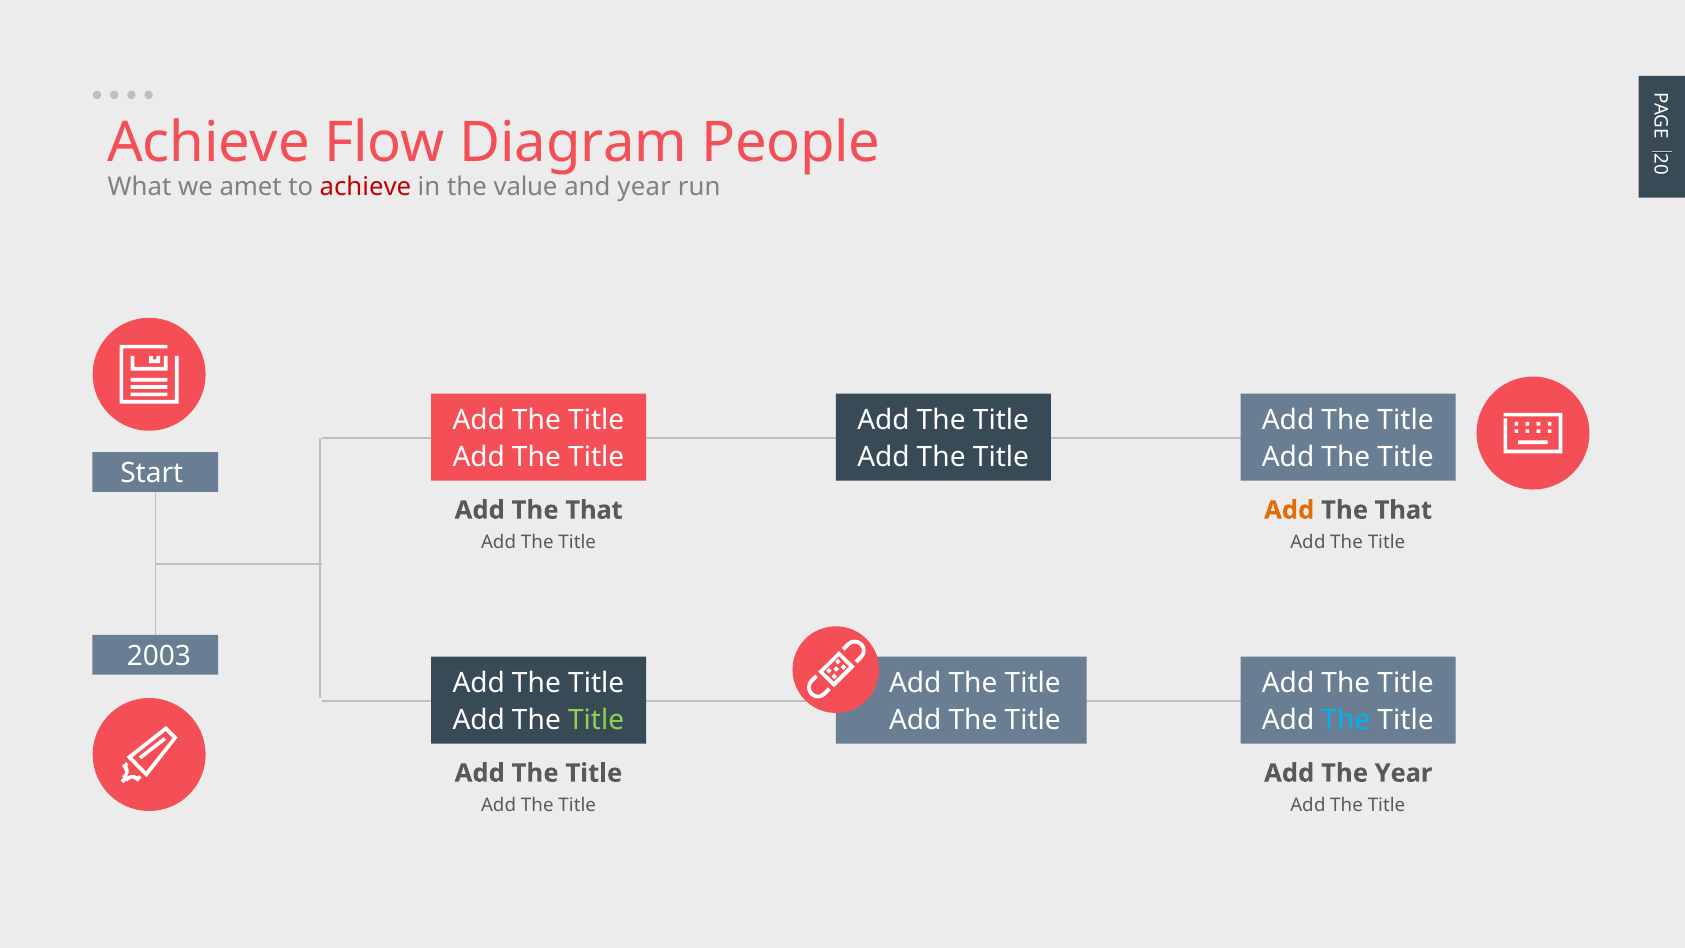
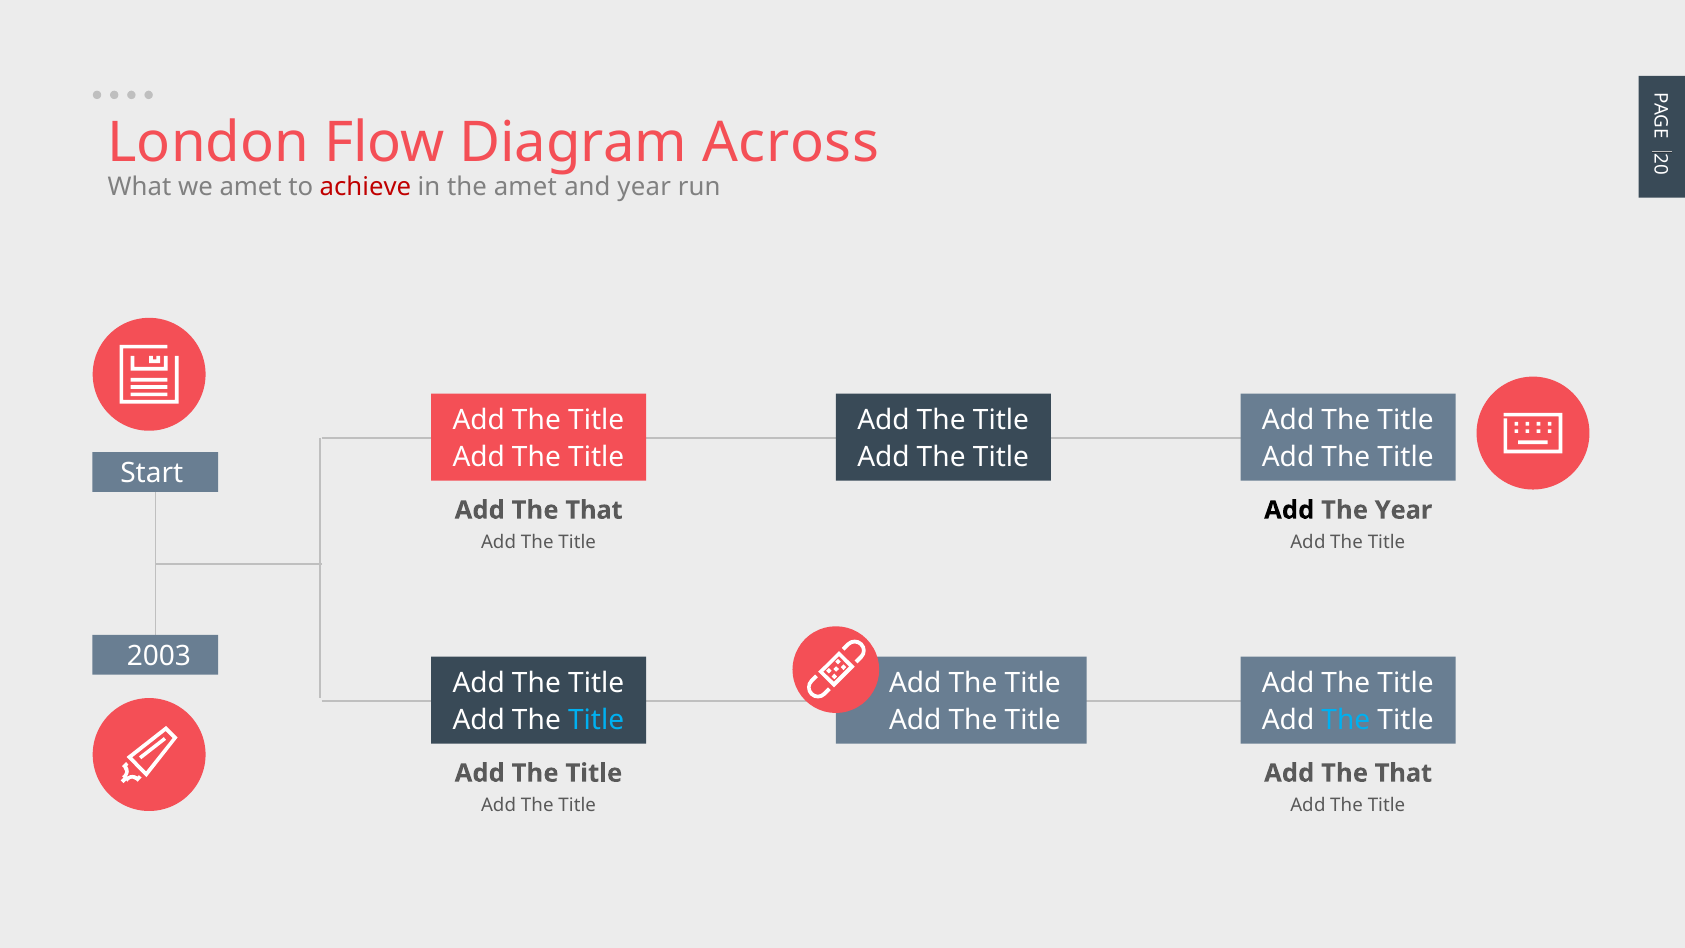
Achieve: Achieve -> London (208, 142)
People: People -> Across (791, 142)
the value: value -> amet (525, 187)
Add colour: orange -> black (1289, 510)
That: That -> Year (1403, 510)
Title colour: light green -> light blue (596, 720)
Year: Year -> That (1403, 773)
